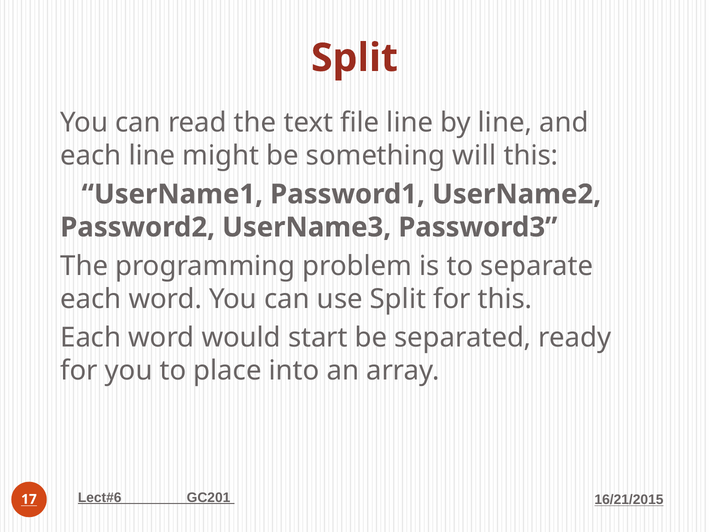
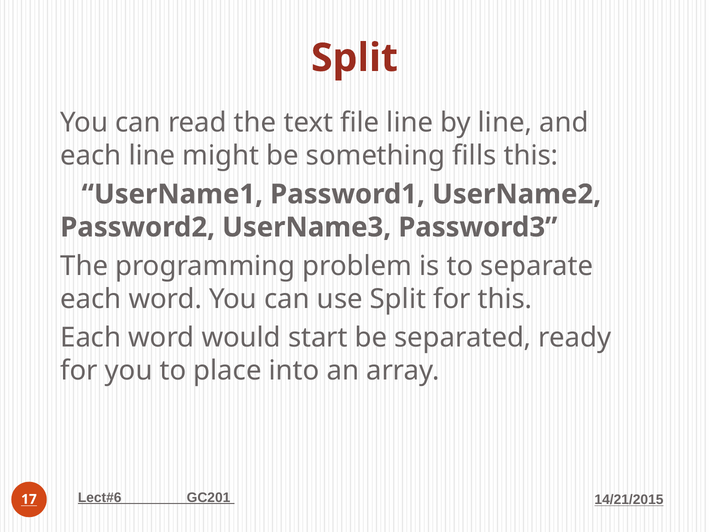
will: will -> fills (474, 155)
16/21/2015: 16/21/2015 -> 14/21/2015 (629, 499)
